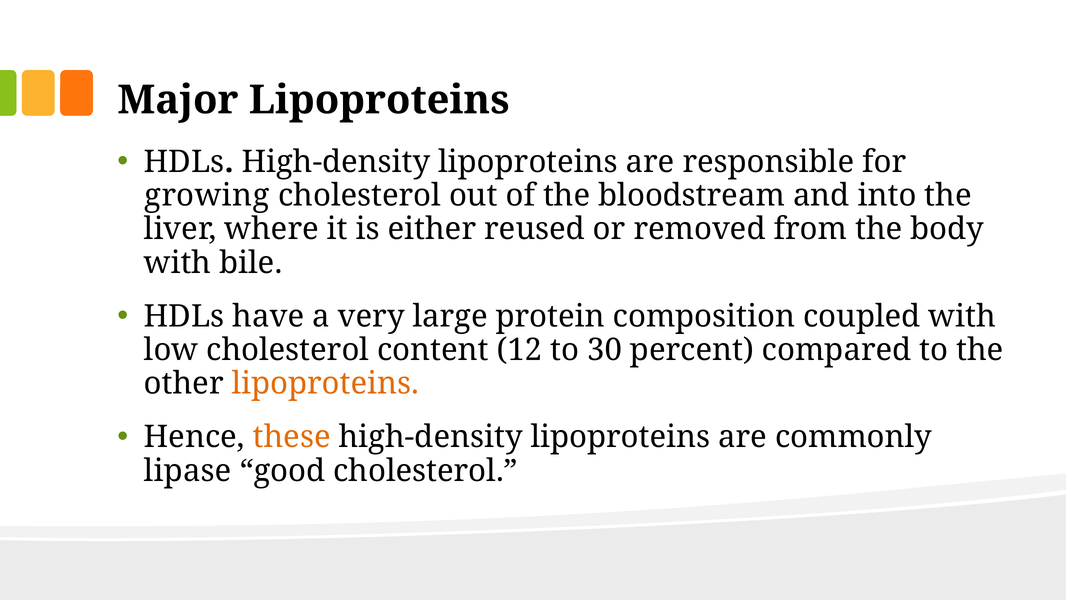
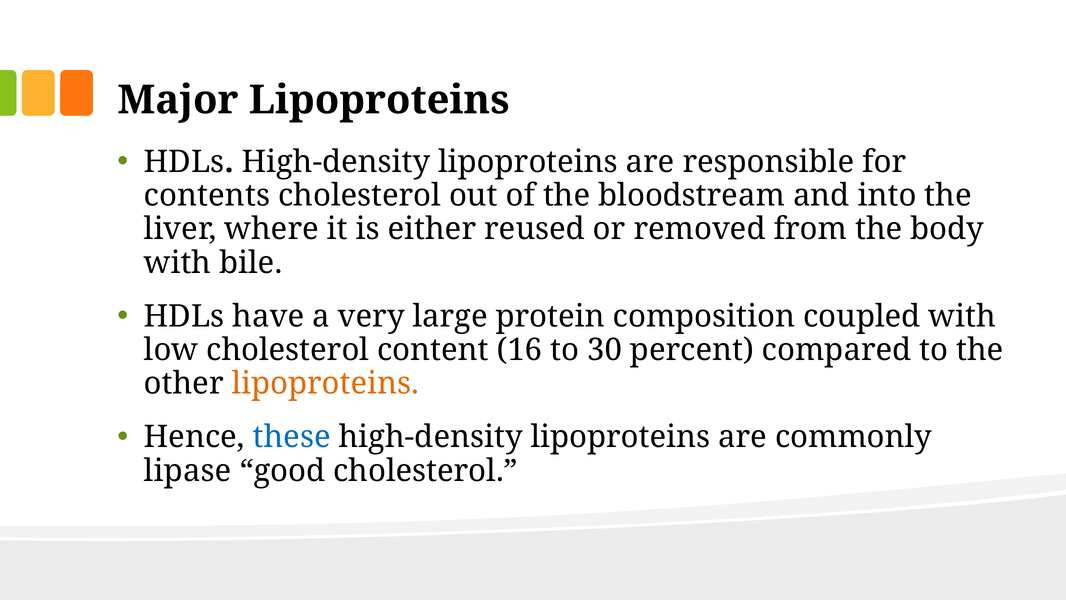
growing: growing -> contents (207, 195)
12: 12 -> 16 (520, 350)
these colour: orange -> blue (292, 437)
